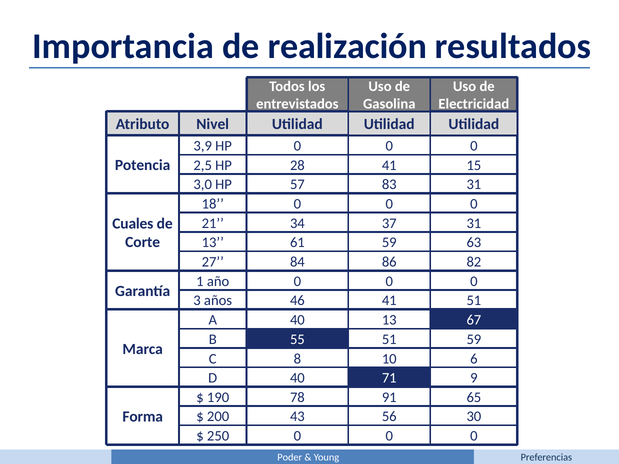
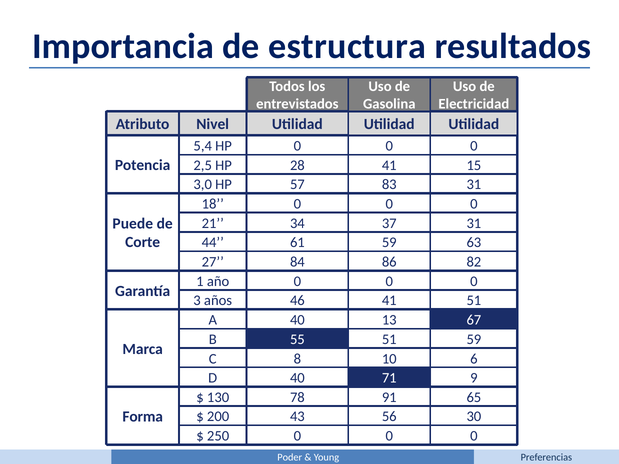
realización: realización -> estructura (347, 47)
3,9: 3,9 -> 5,4 (203, 146)
Cuales: Cuales -> Puede (133, 224)
13: 13 -> 44 (213, 243)
190: 190 -> 130 (218, 398)
